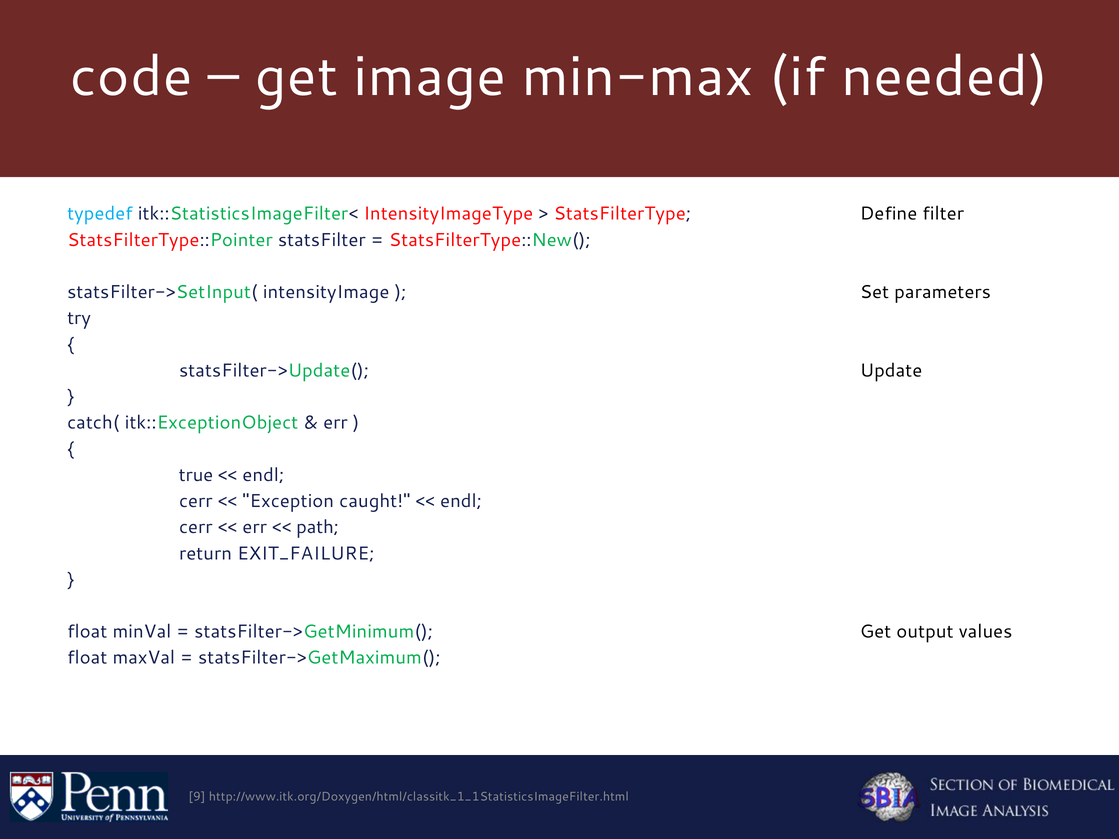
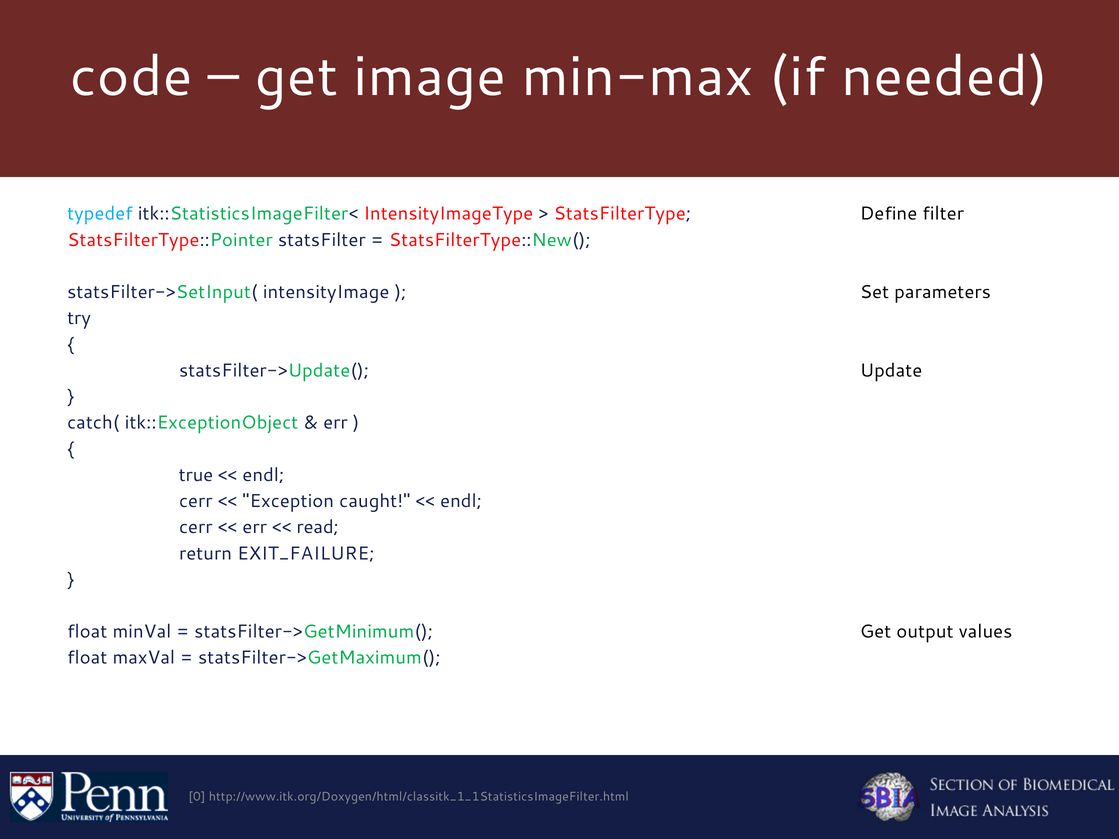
path: path -> read (318, 527)
9: 9 -> 0 (197, 797)
